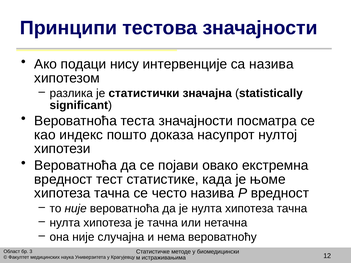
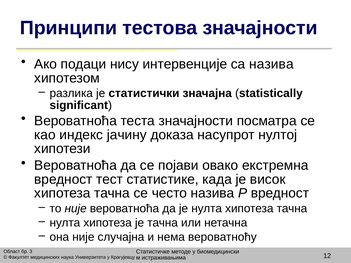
пошто: пошто -> јачину (127, 135)
њоме: њоме -> висок (268, 179)
